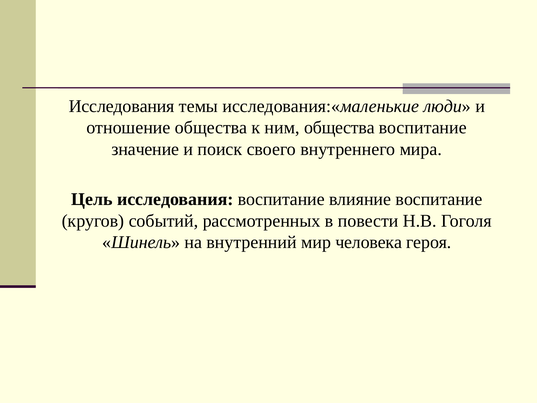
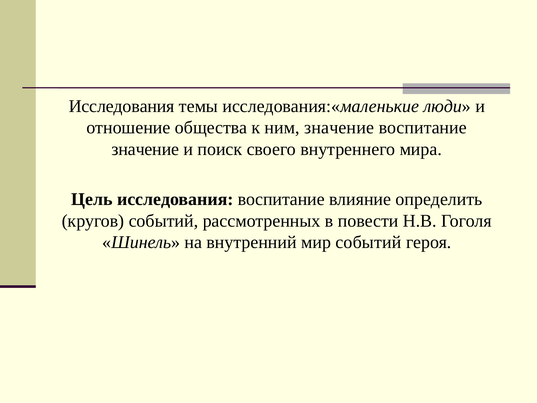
ним общества: общества -> значение (339, 128)
влияние воспитание: воспитание -> определить (439, 199)
мир человека: человека -> событий (368, 242)
